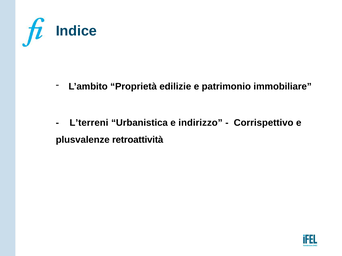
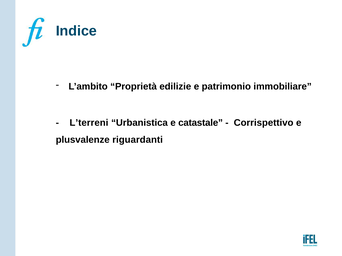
indirizzo: indirizzo -> catastale (201, 123)
retroattività: retroattività -> riguardanti (138, 140)
